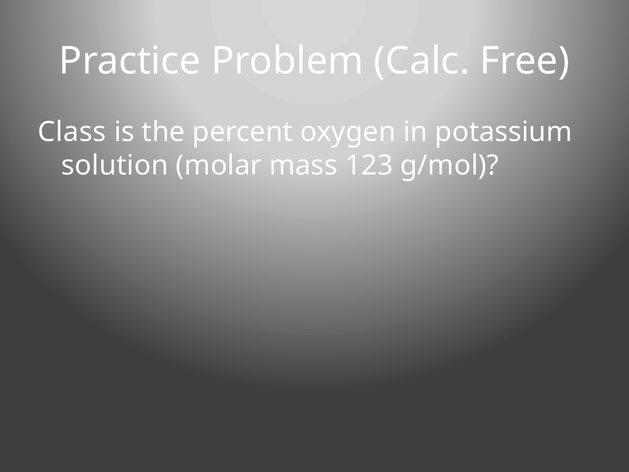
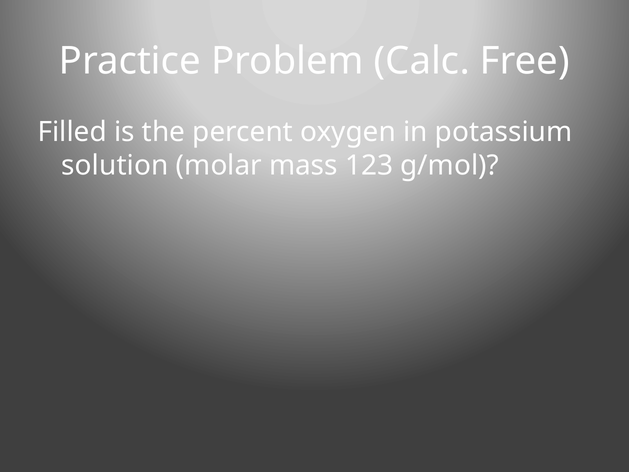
Class: Class -> Filled (72, 132)
